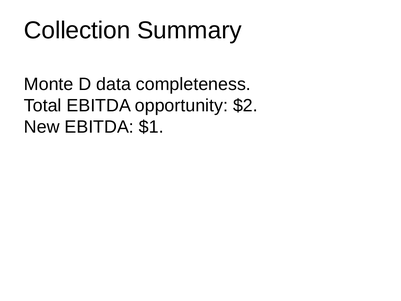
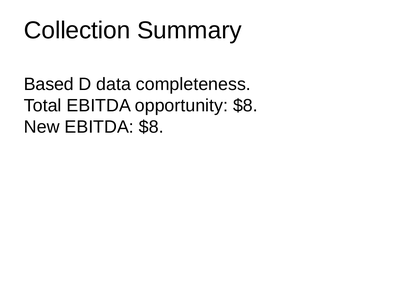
Monte: Monte -> Based (49, 84)
opportunity $2: $2 -> $8 (245, 105)
EBITDA $1: $1 -> $8 (151, 127)
